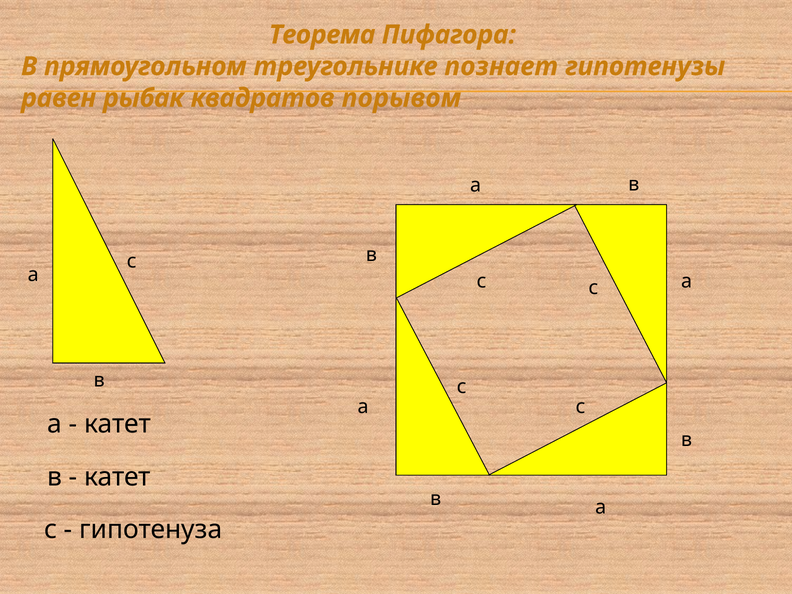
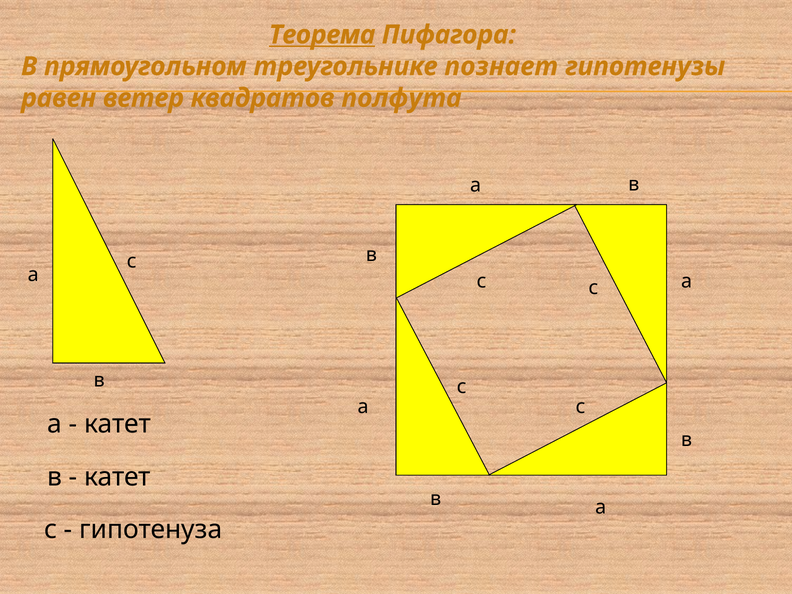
Теорема underline: none -> present (322, 35)
рыбак: рыбак -> ветер (144, 98)
порывом: порывом -> полфута (402, 98)
